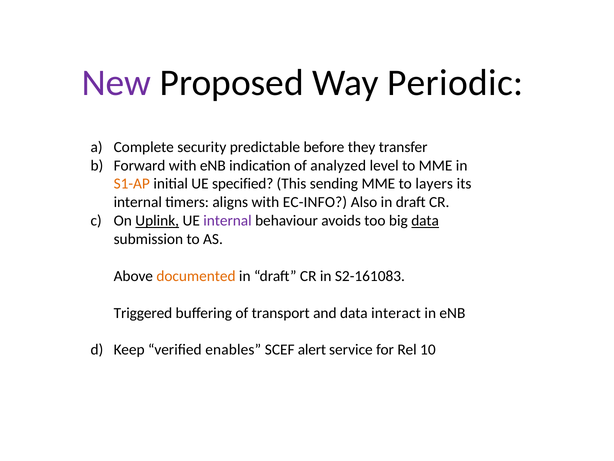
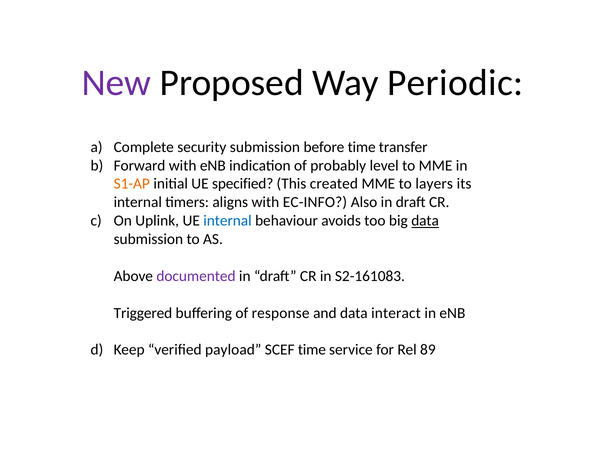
security predictable: predictable -> submission (265, 147)
before they: they -> time (362, 147)
analyzed: analyzed -> probably (338, 165)
sending: sending -> created (334, 184)
Uplink underline: present -> none (157, 221)
internal colour: purple -> blue (228, 221)
documented colour: orange -> purple (196, 276)
transport: transport -> response (281, 313)
enables: enables -> payload (233, 349)
SCEF alert: alert -> time (312, 349)
10: 10 -> 89 (428, 349)
